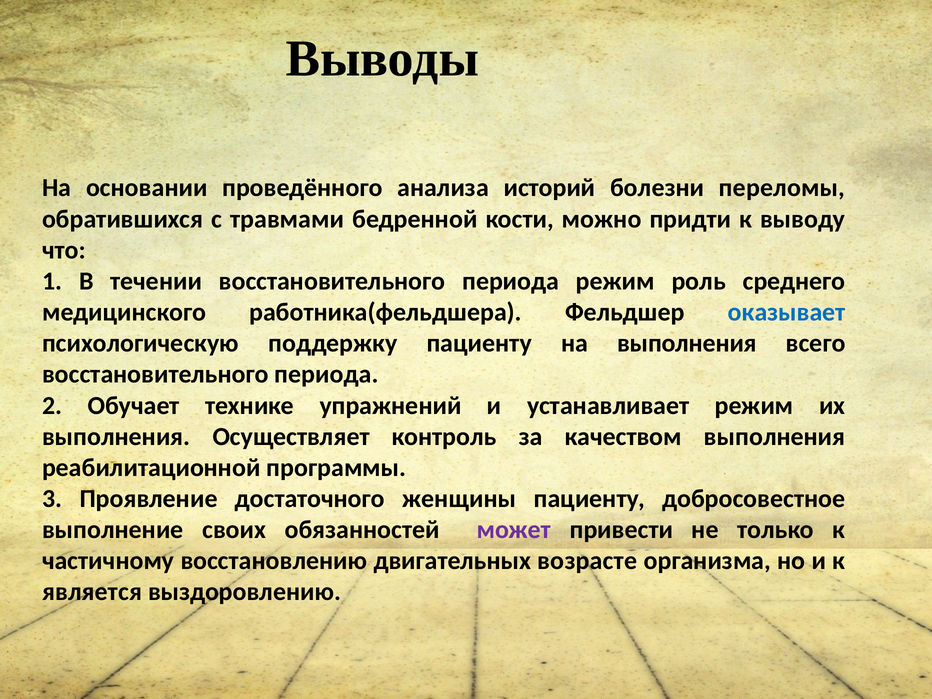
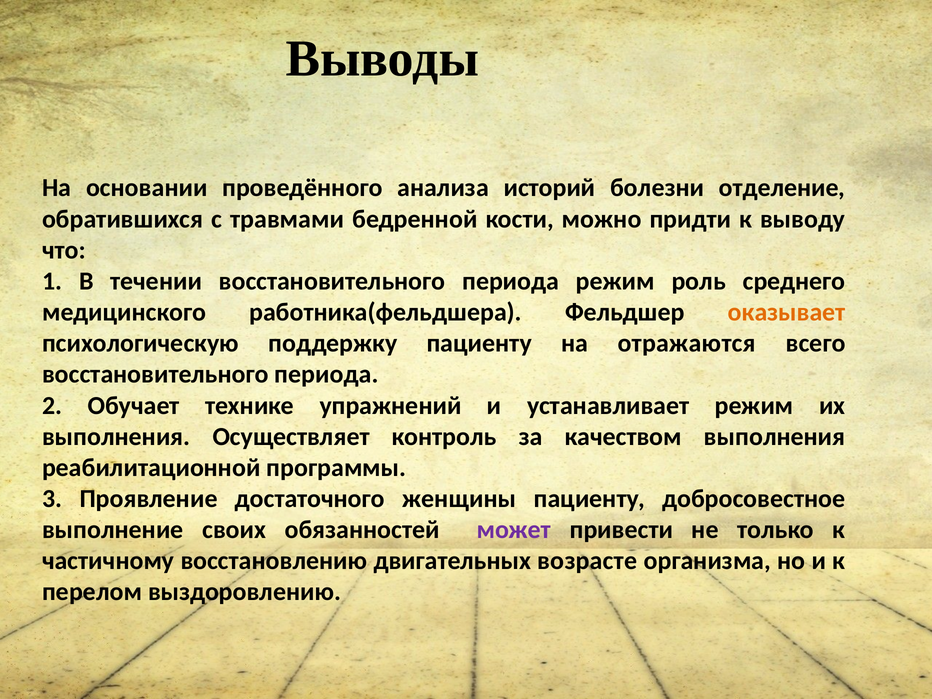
переломы: переломы -> отделение (782, 188)
оказывает colour: blue -> orange (787, 312)
на выполнения: выполнения -> отражаются (687, 343)
является: является -> перелом (92, 592)
